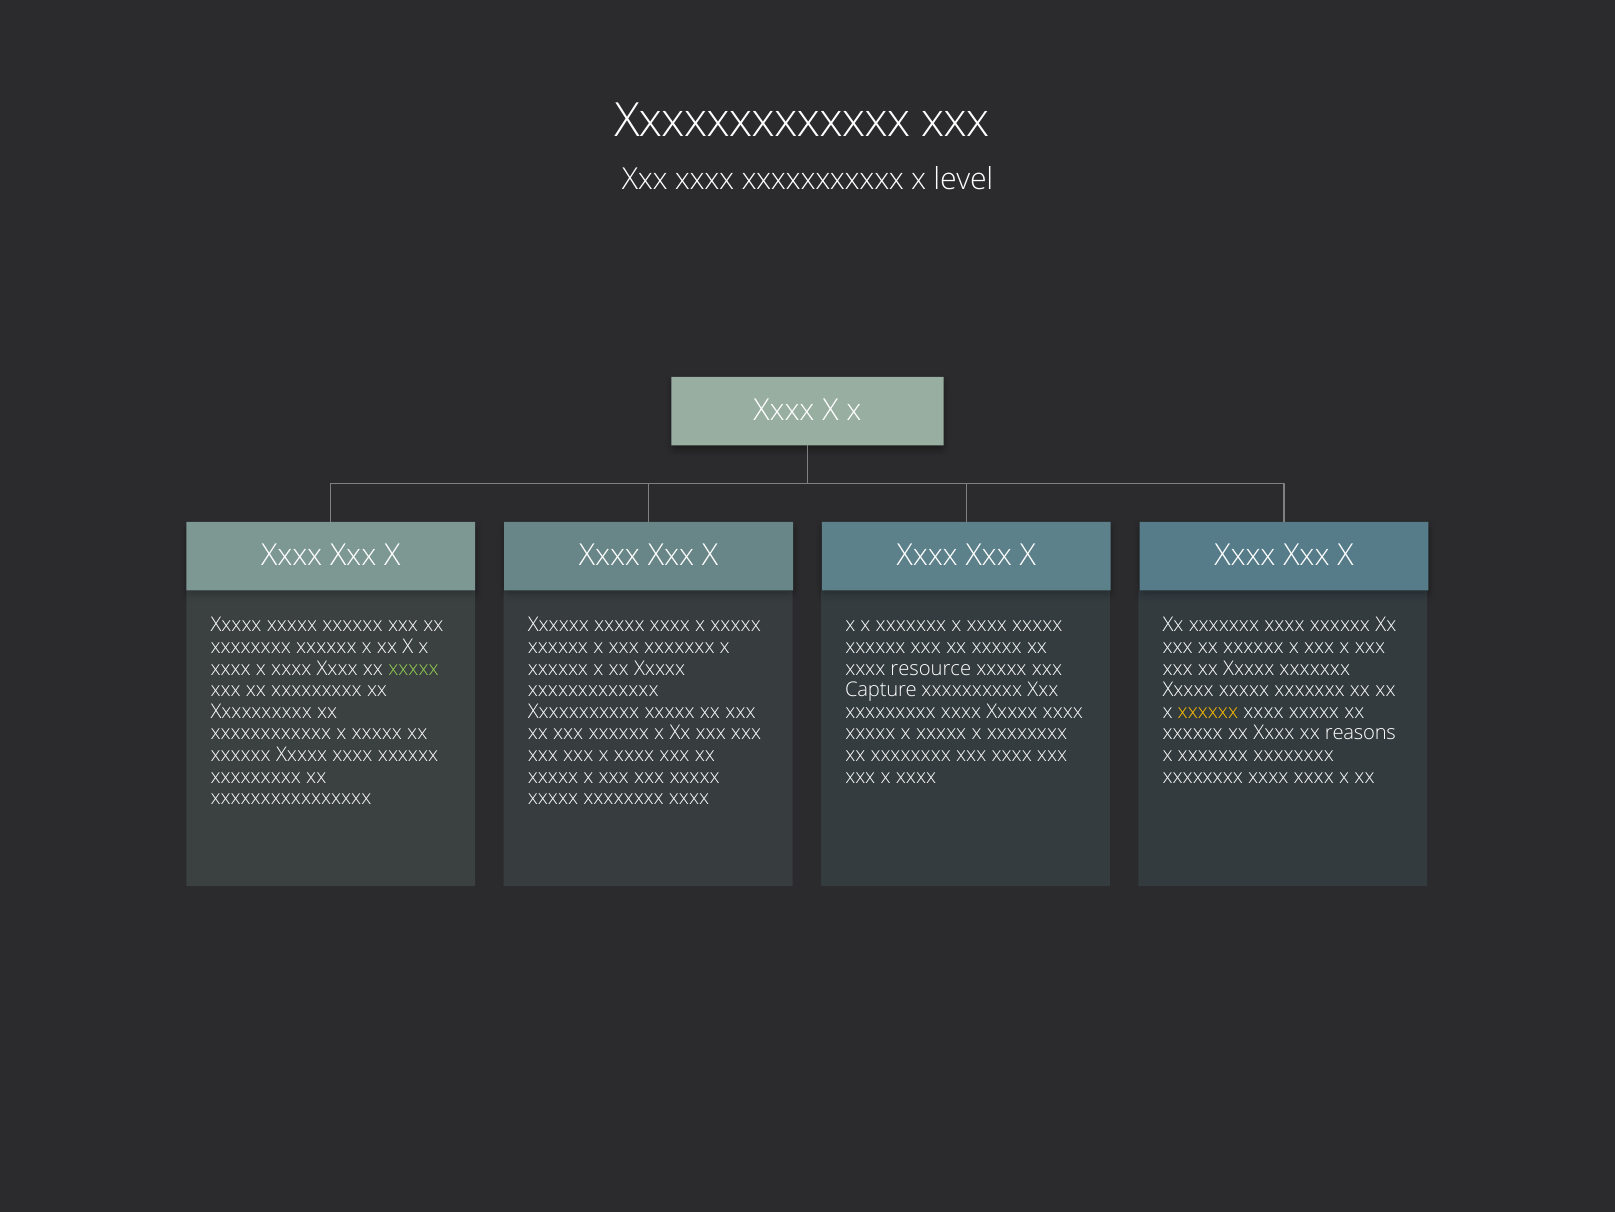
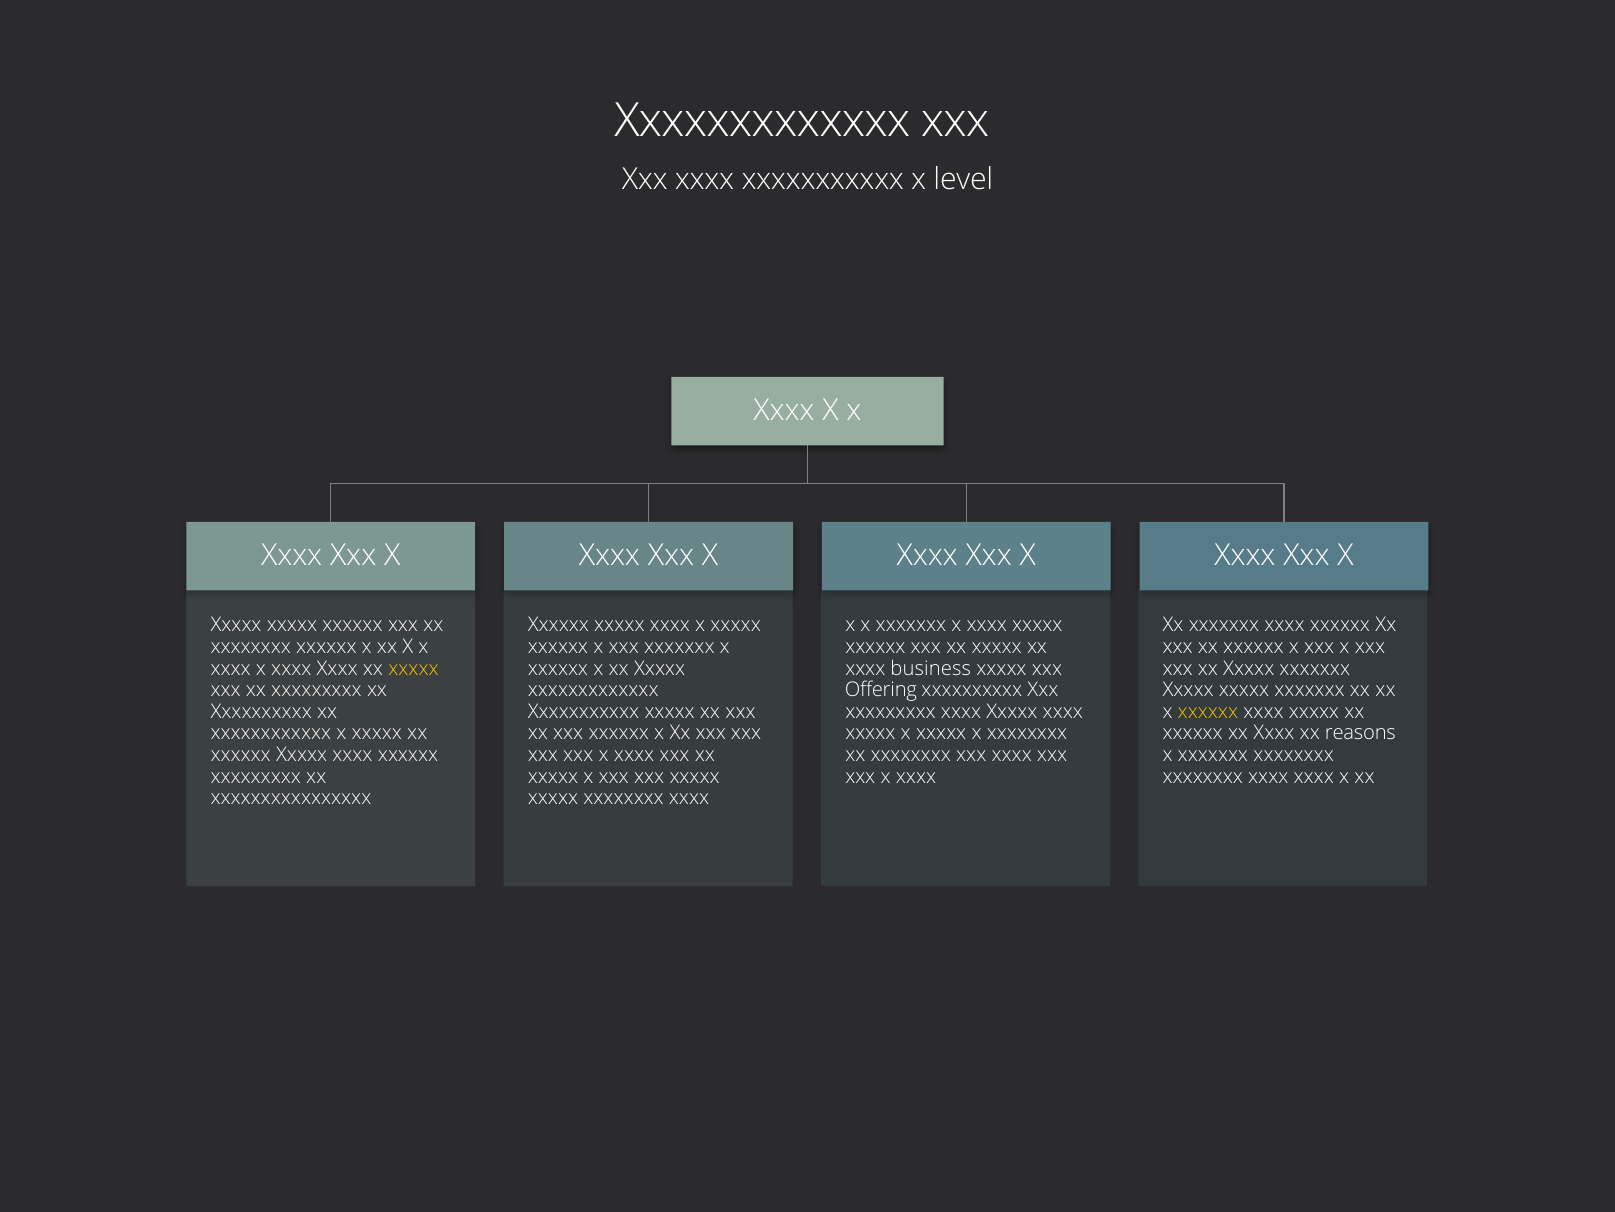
xxxxx colour: light green -> yellow (414, 668)
resource: resource -> business (931, 668)
Capture: Capture -> Offering (881, 690)
